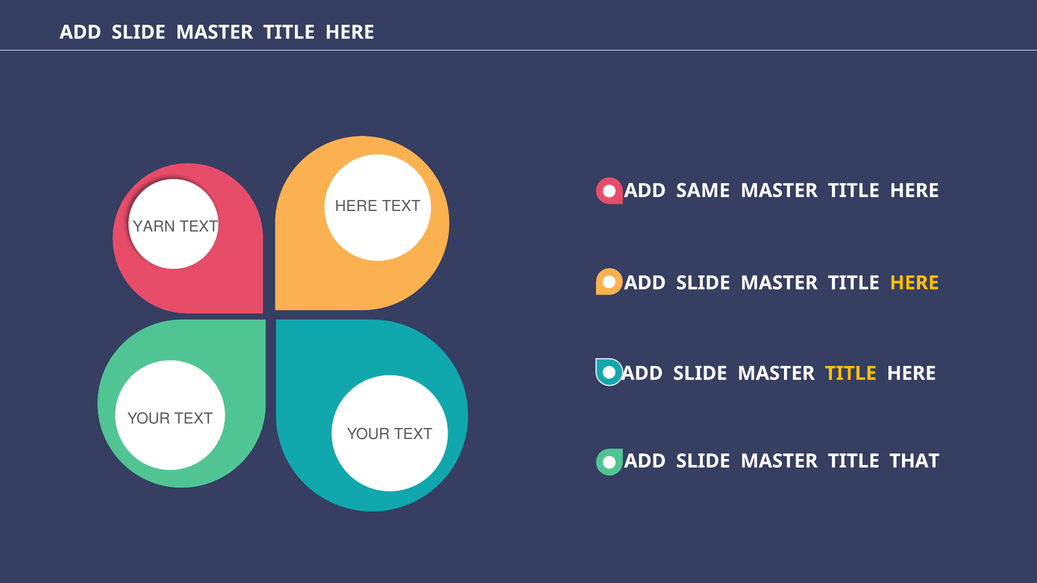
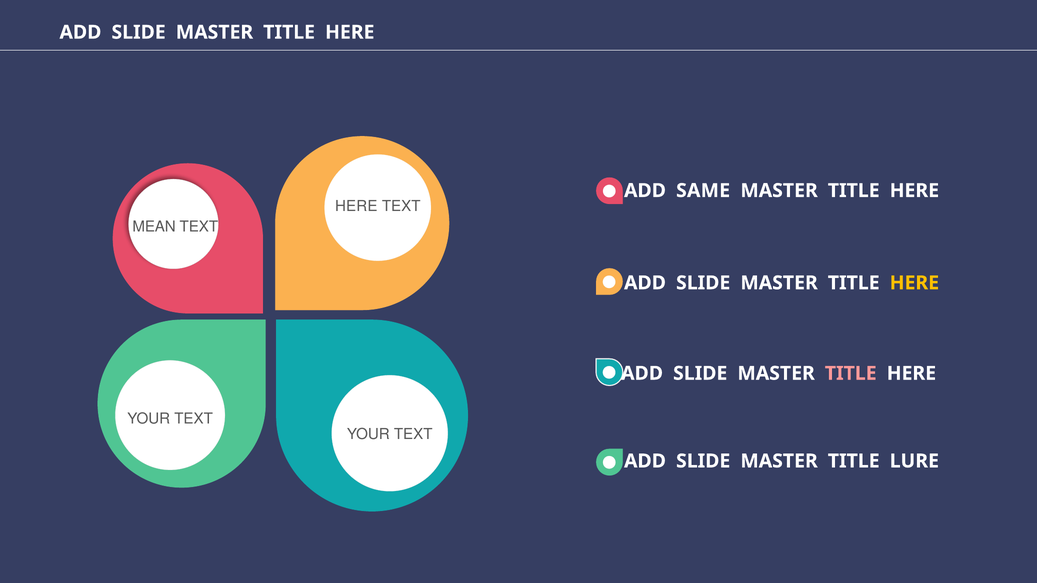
YARN: YARN -> MEAN (154, 227)
TITLE colour: yellow -> pink (851, 374)
THAT: THAT -> LURE (914, 461)
